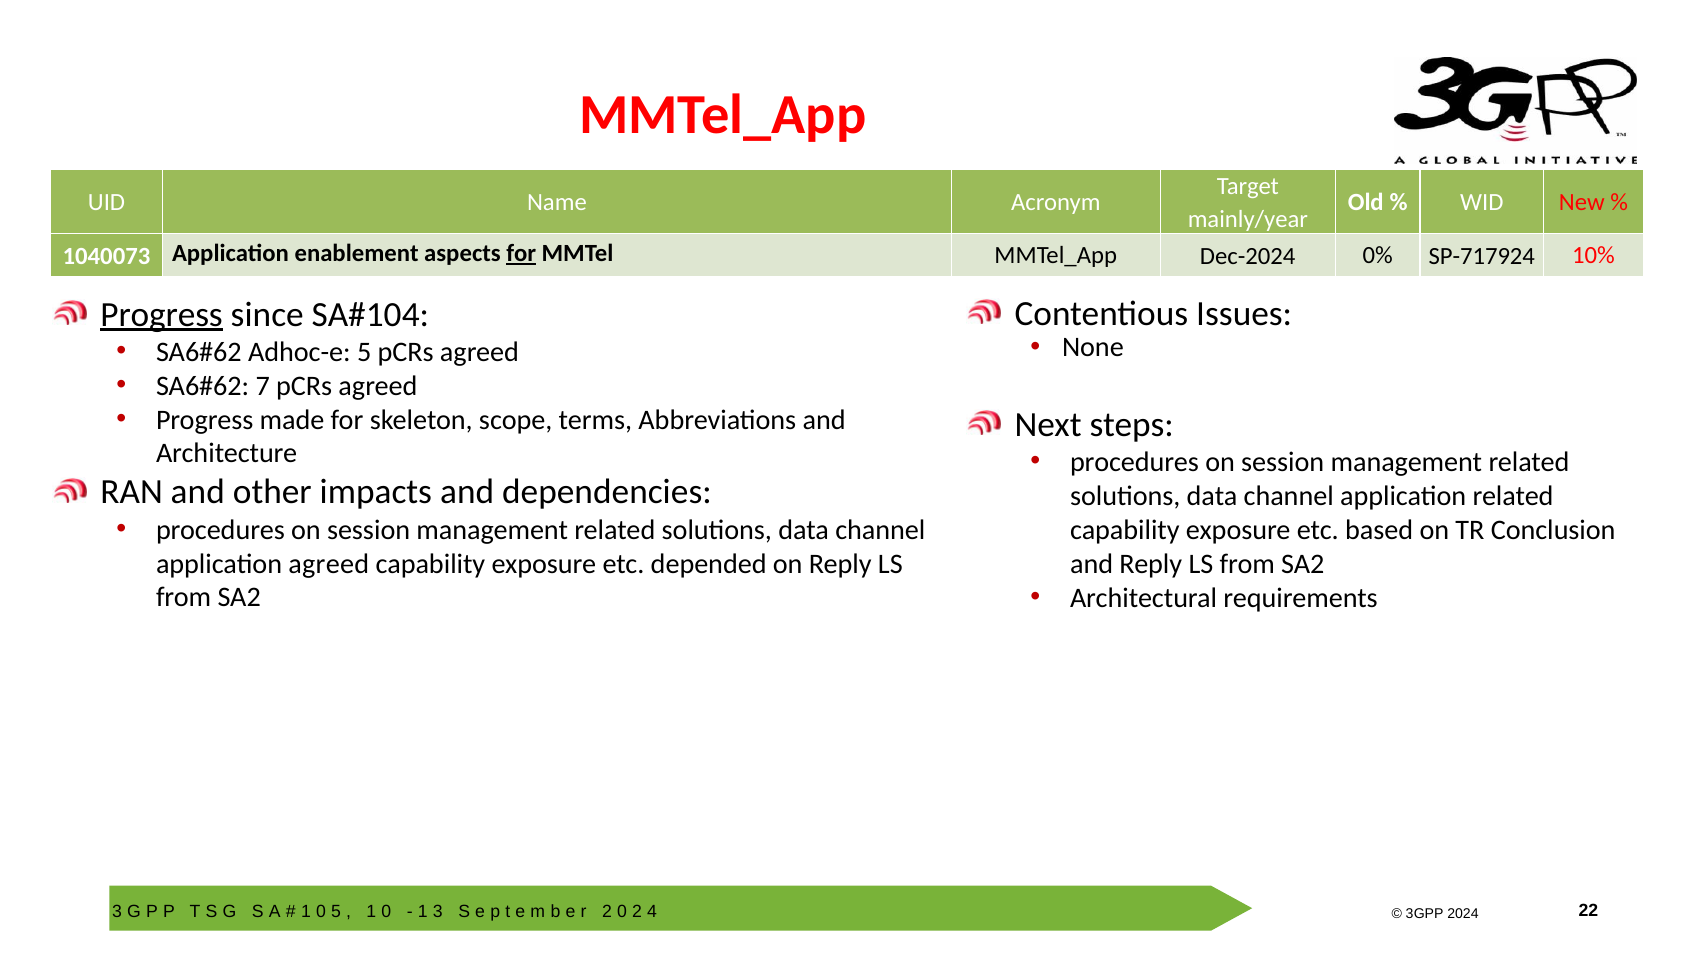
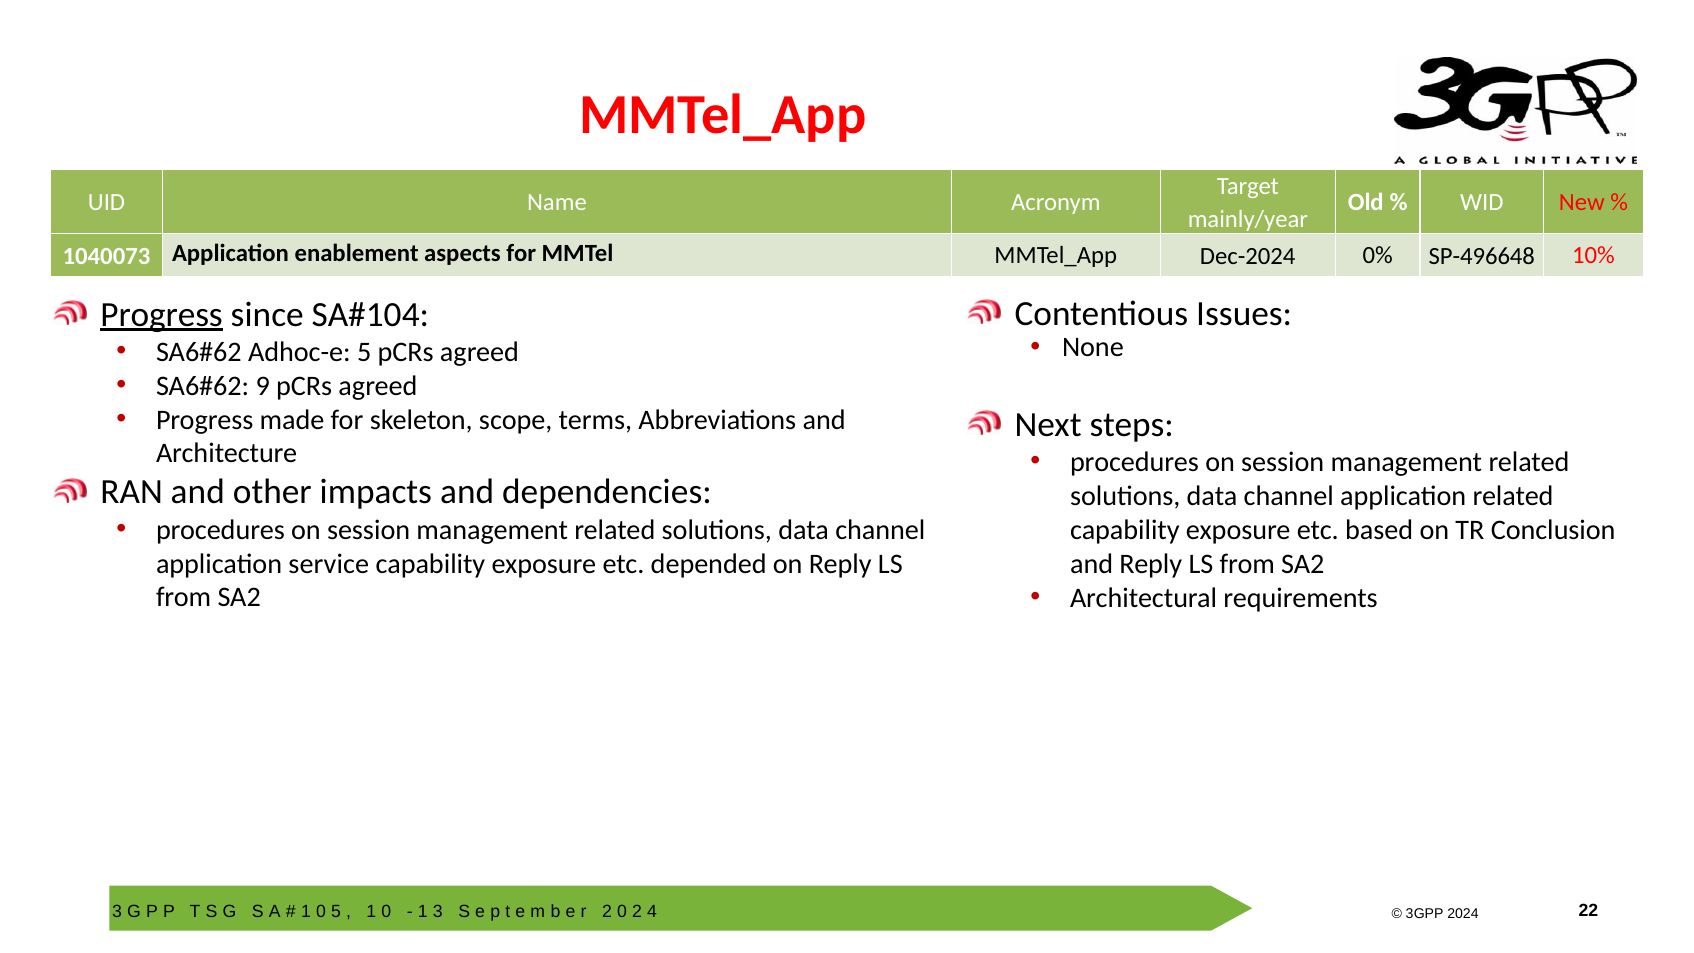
for underline: present -> none (521, 253)
SP-717924: SP-717924 -> SP-496648 (1482, 256)
7: 7 -> 9 (263, 386)
application agreed: agreed -> service (329, 564)
